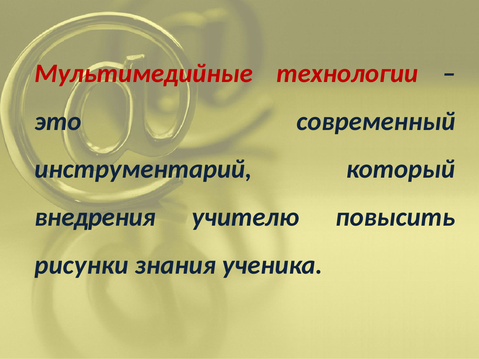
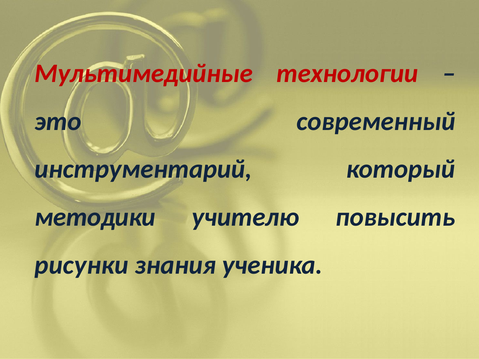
внедрения: внедрения -> методики (95, 217)
